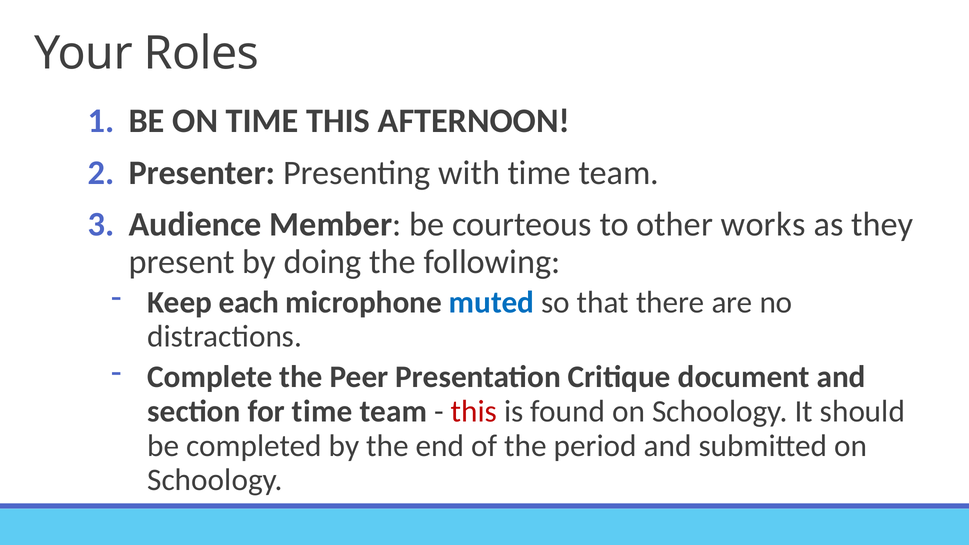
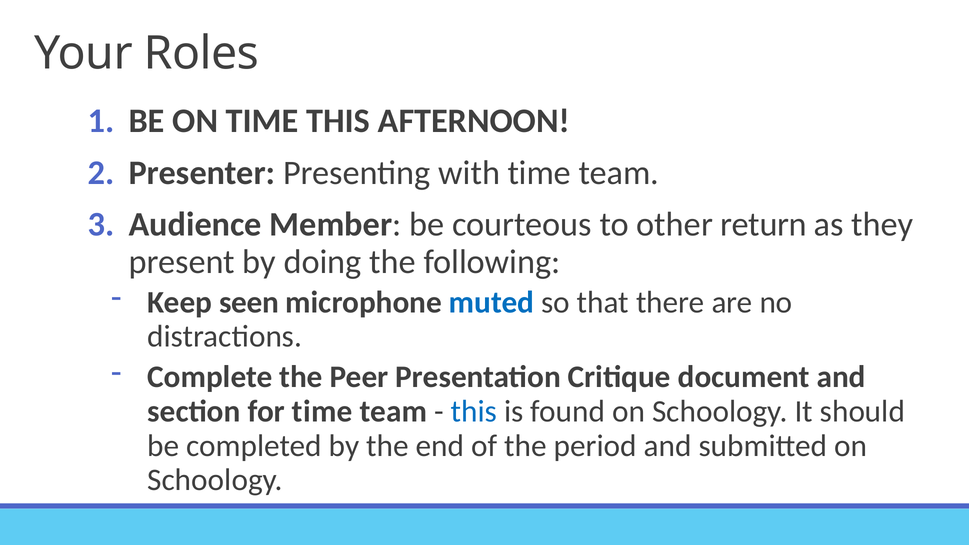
works: works -> return (764, 225)
each: each -> seen (249, 302)
this colour: red -> blue (474, 411)
